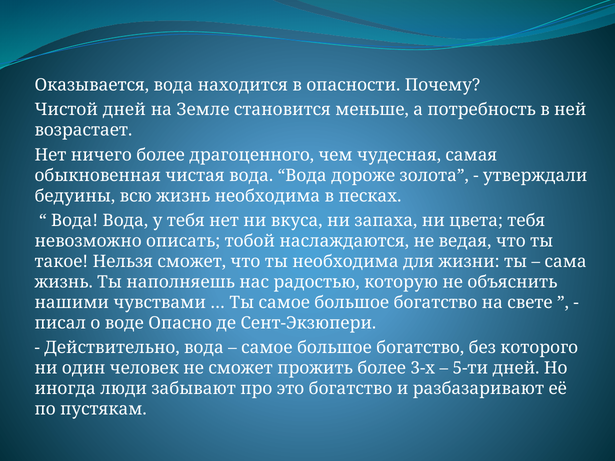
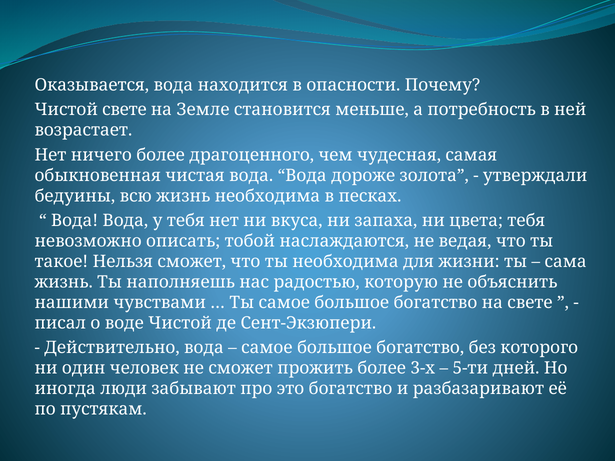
Чистой дней: дней -> свете (124, 110)
воде Опасно: Опасно -> Чистой (180, 323)
